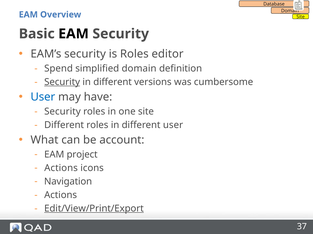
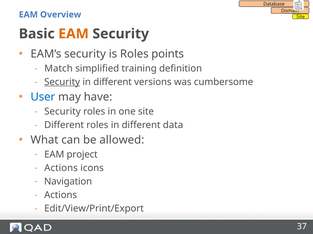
EAM colour: black -> orange (74, 34)
editor: editor -> points (168, 54)
Spend: Spend -> Match (59, 69)
simplified domain: domain -> training (139, 69)
different user: user -> data (173, 125)
account: account -> allowed (122, 140)
Edit/View/Print/Export underline: present -> none (94, 209)
